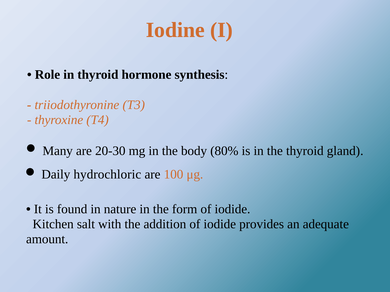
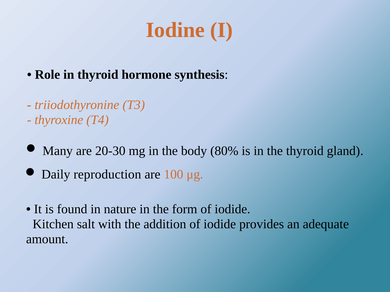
hydrochloric: hydrochloric -> reproduction (107, 175)
